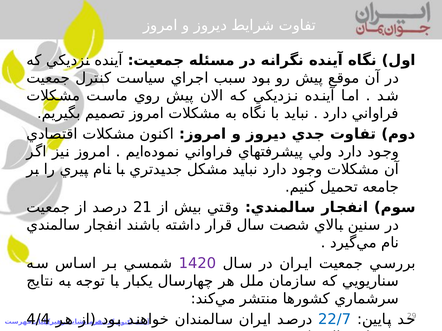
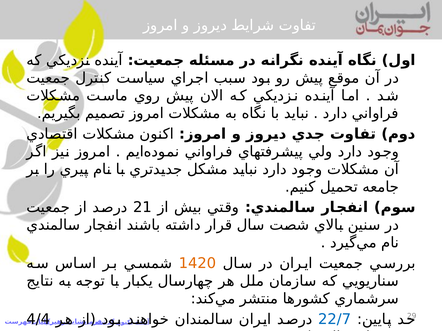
1420 colour: purple -> orange (197, 264)
